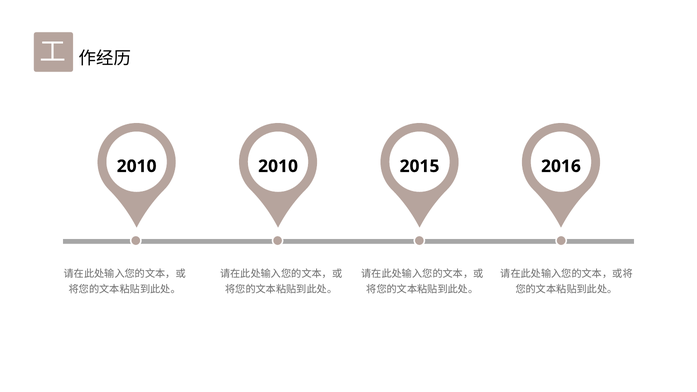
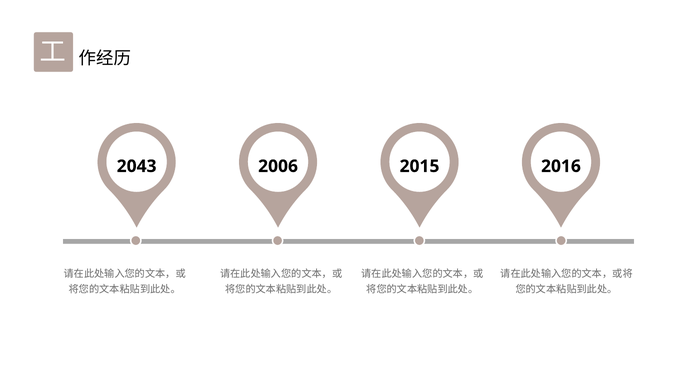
2010: 2010 -> 2043 (137, 166)
2010: 2010 -> 2006 (278, 166)
